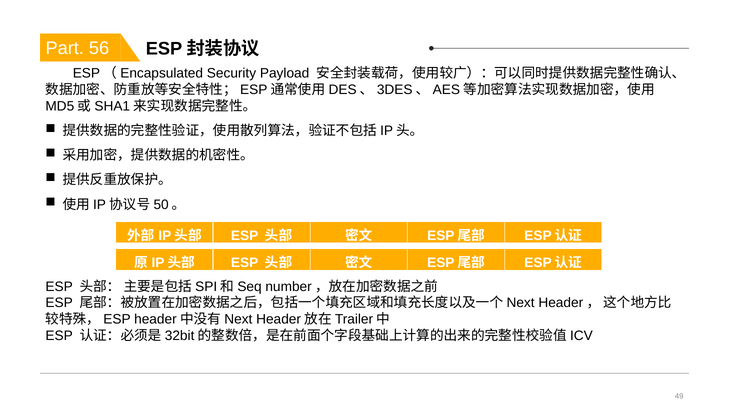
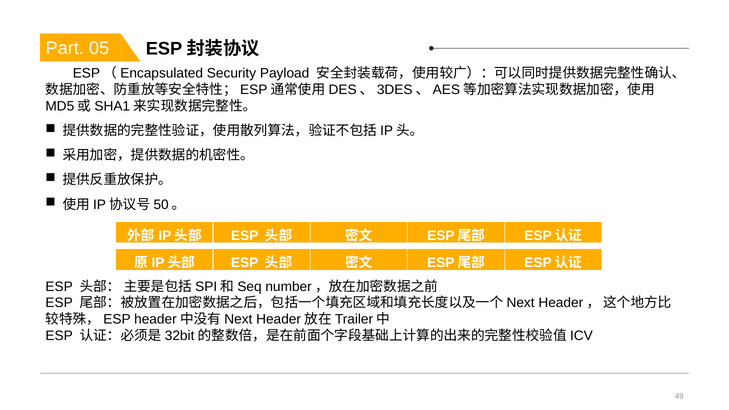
56: 56 -> 05 (99, 48)
